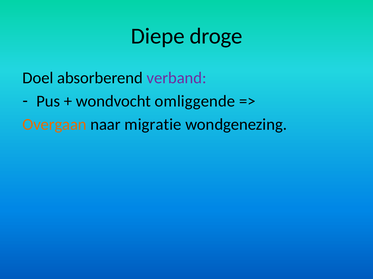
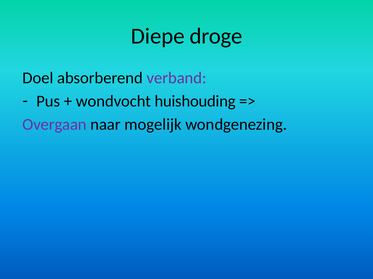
omliggende: omliggende -> huishouding (195, 101)
Overgaan colour: orange -> purple (55, 125)
migratie: migratie -> mogelijk (153, 125)
